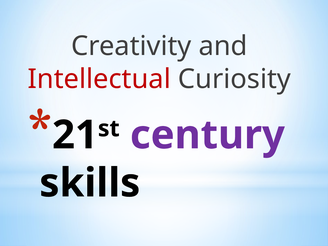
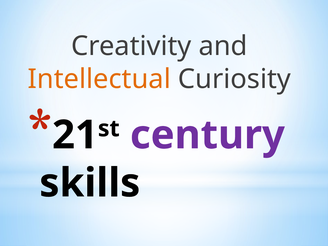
Intellectual colour: red -> orange (99, 79)
